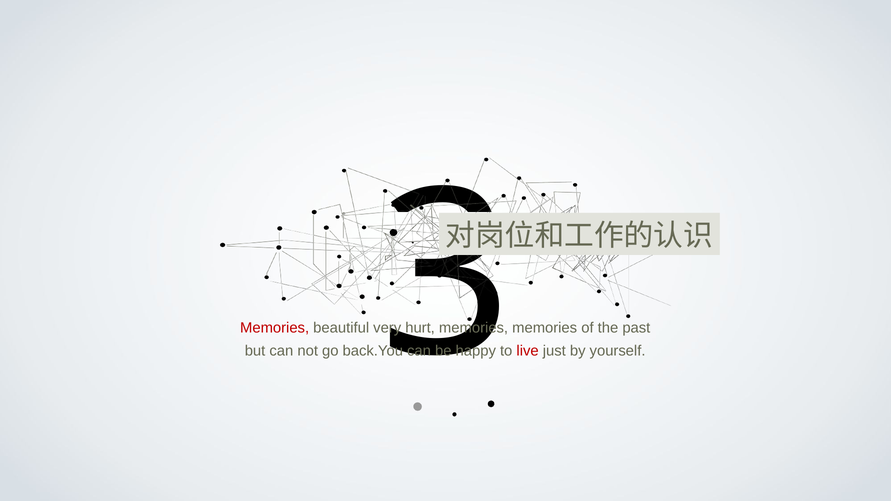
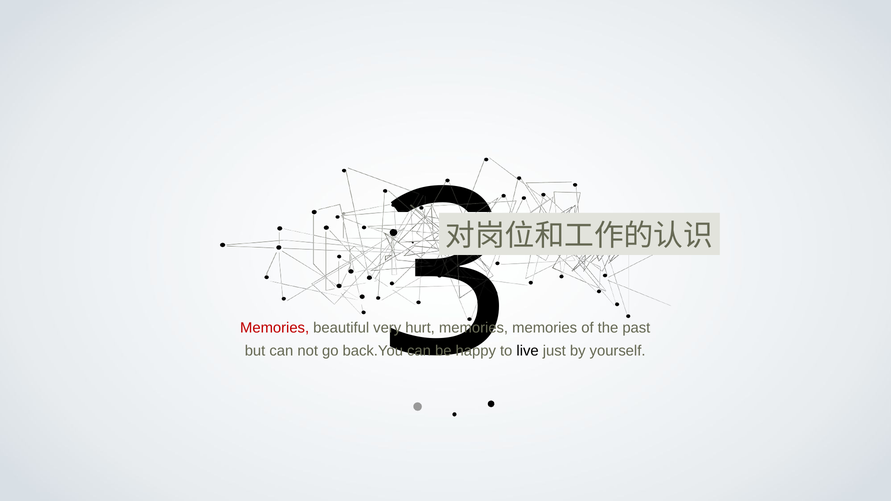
live colour: red -> black (528, 351)
